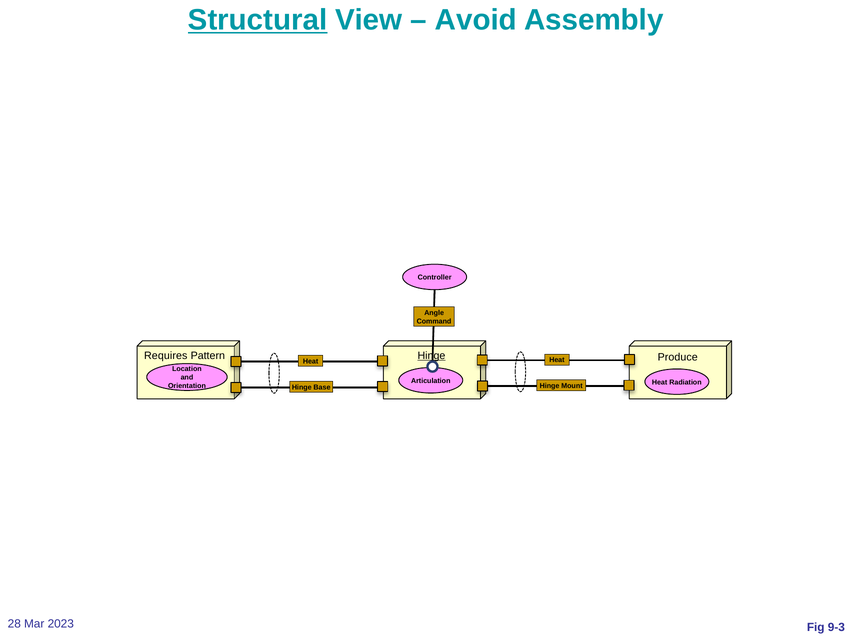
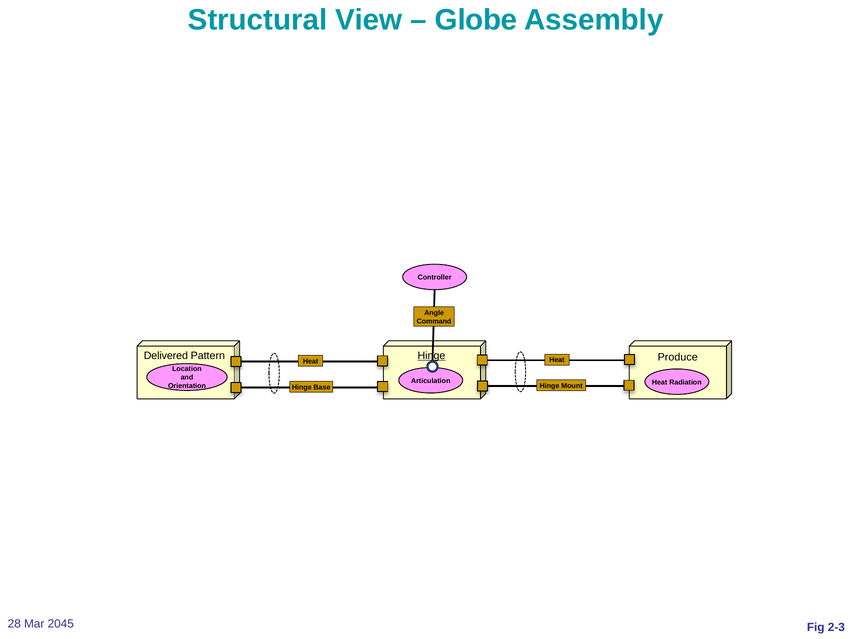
Structural underline: present -> none (258, 20)
Avoid: Avoid -> Globe (476, 20)
Requires: Requires -> Delivered (166, 356)
2023: 2023 -> 2045 (61, 624)
9-3: 9-3 -> 2-3 (836, 627)
